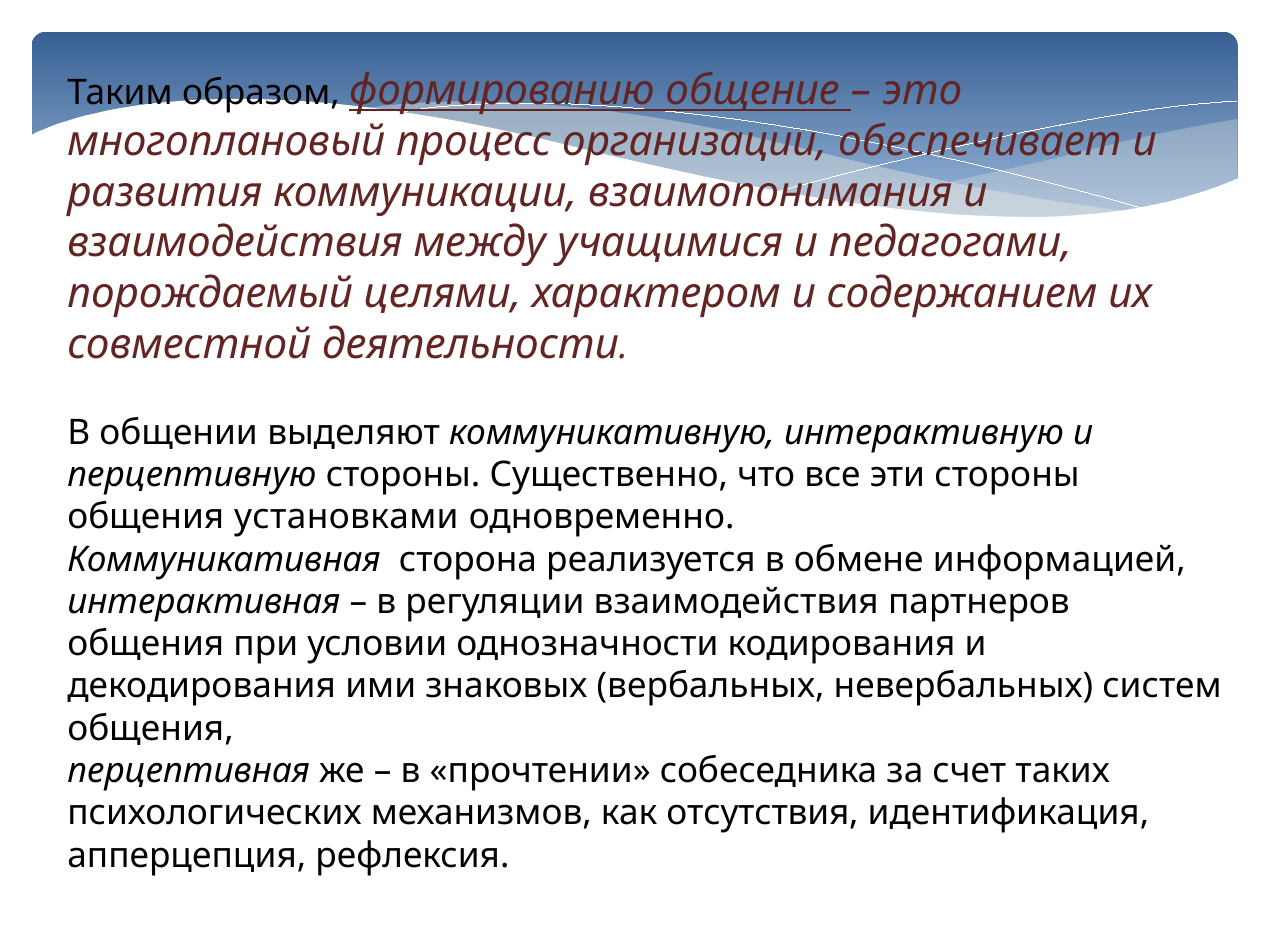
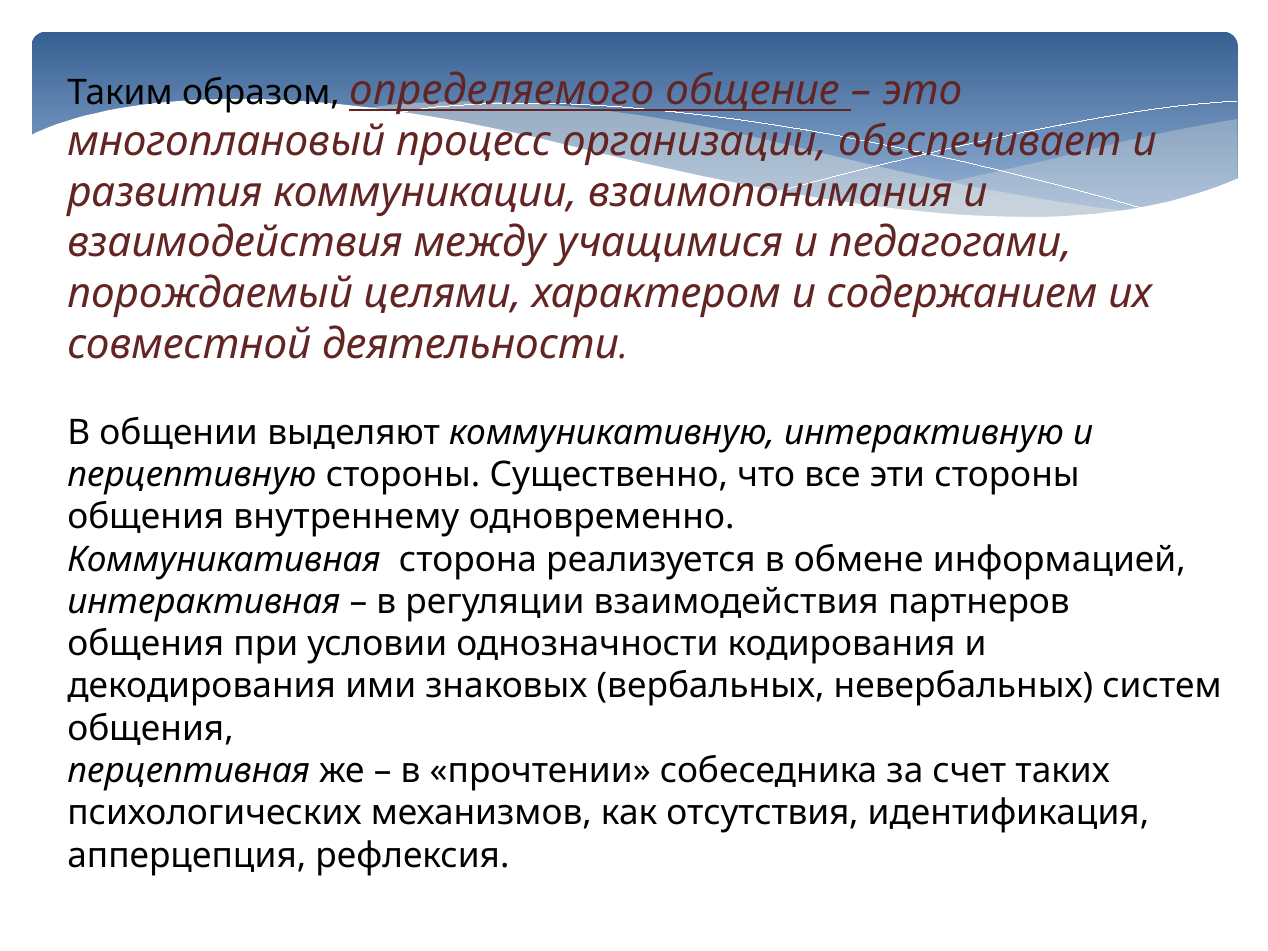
формированию: формированию -> определяемого (502, 91)
установками: установками -> внутреннему (346, 517)
